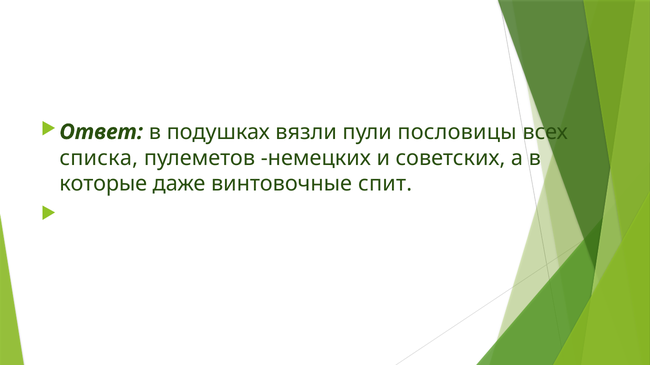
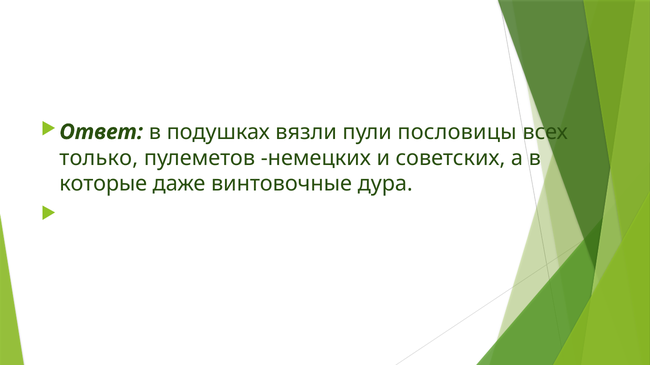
списка: списка -> только (99, 158)
спит: спит -> дура (385, 184)
